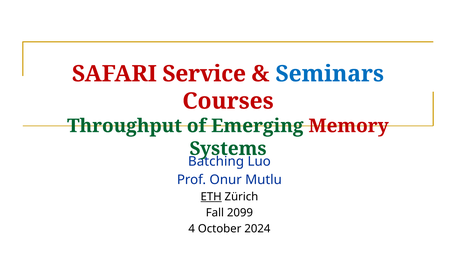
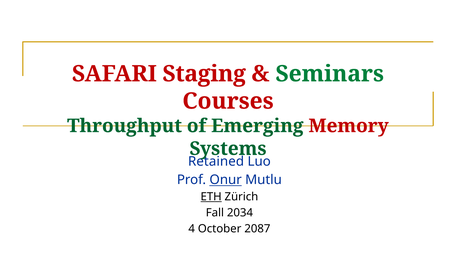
Service: Service -> Staging (204, 74)
Seminars colour: blue -> green (330, 74)
Batching: Batching -> Retained (216, 162)
Onur underline: none -> present (226, 180)
2099: 2099 -> 2034 (240, 213)
2024: 2024 -> 2087 (257, 229)
